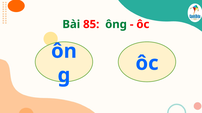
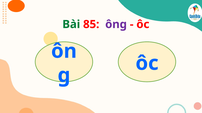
ông colour: green -> purple (116, 24)
